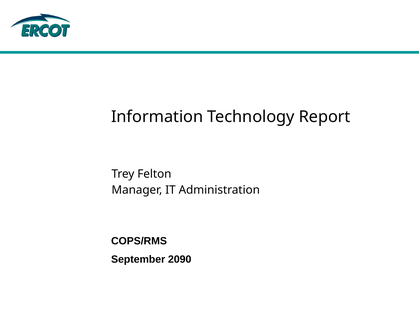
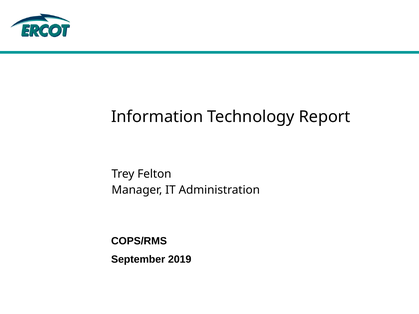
2090: 2090 -> 2019 (180, 260)
